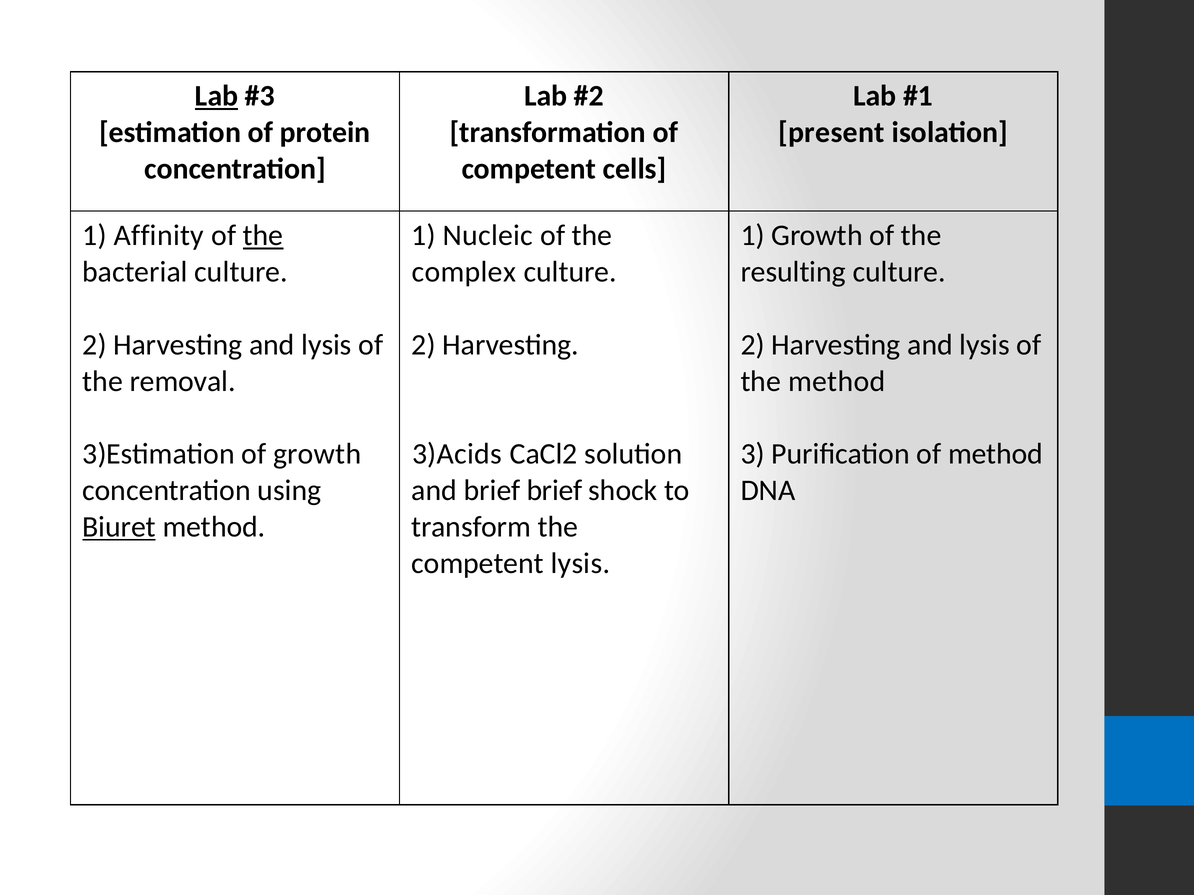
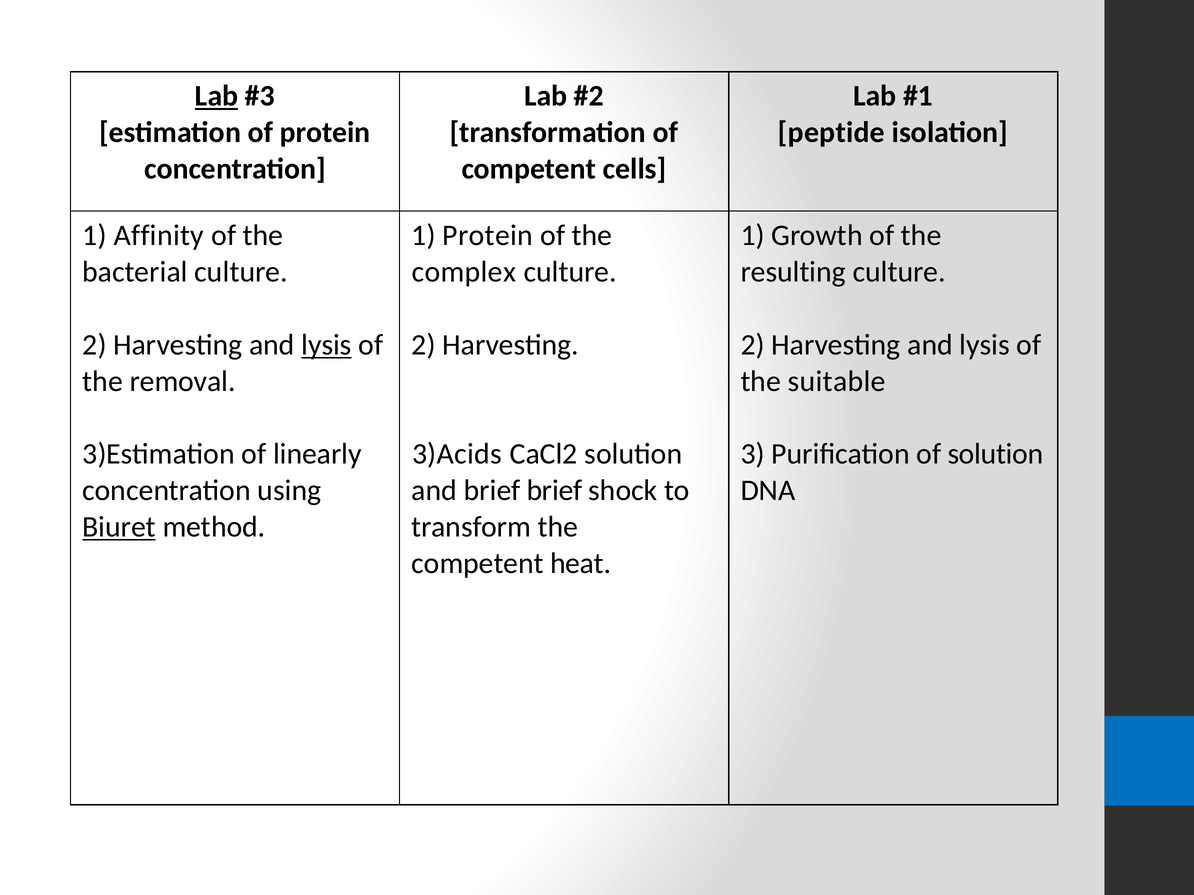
present: present -> peptide (831, 133)
the underline: present -> none (263, 236)
1 Nucleic: Nucleic -> Protein (488, 236)
lysis underline: none -> present (326, 345)
the method: method -> suitable (837, 381)
of growth: growth -> linearly (317, 454)
of method: method -> solution (996, 454)
competent lysis: lysis -> heat (581, 564)
